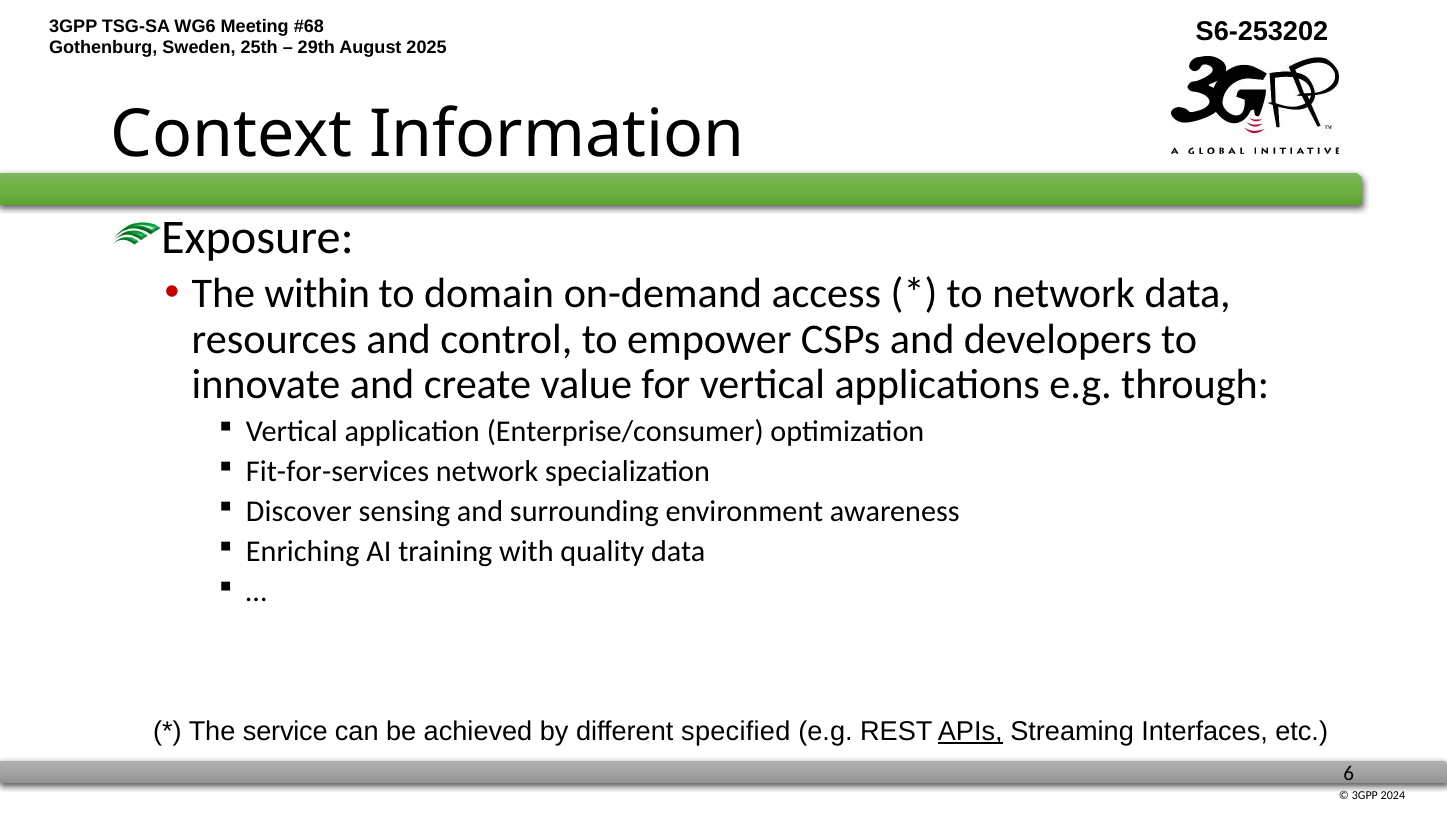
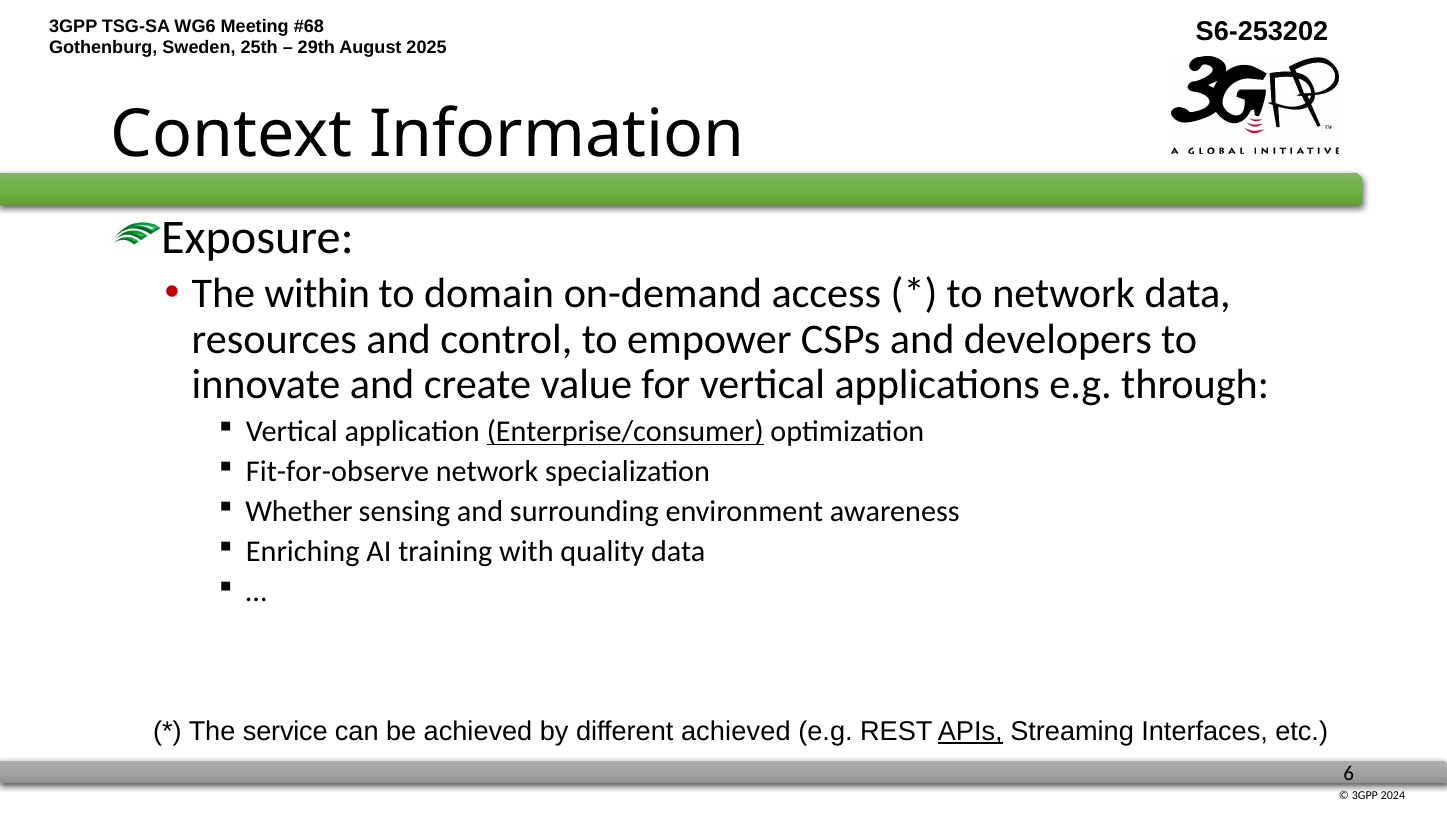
Enterprise/consumer underline: none -> present (625, 431)
Fit-for-services: Fit-for-services -> Fit-for-observe (338, 472)
Discover: Discover -> Whether (299, 512)
different specified: specified -> achieved (736, 731)
